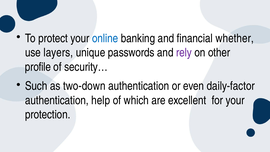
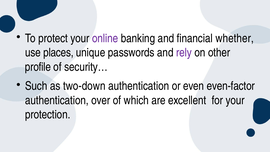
online colour: blue -> purple (105, 38)
layers: layers -> places (58, 53)
daily-factor: daily-factor -> even-factor (231, 86)
help: help -> over (101, 100)
